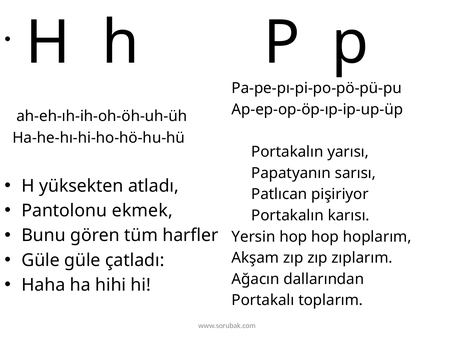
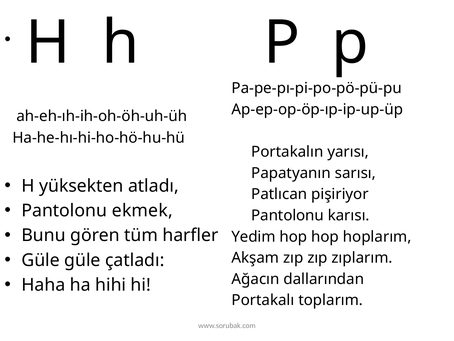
Portakalın: Portakalın -> Pantolonu (288, 215)
Yersin: Yersin -> Yedim (254, 236)
